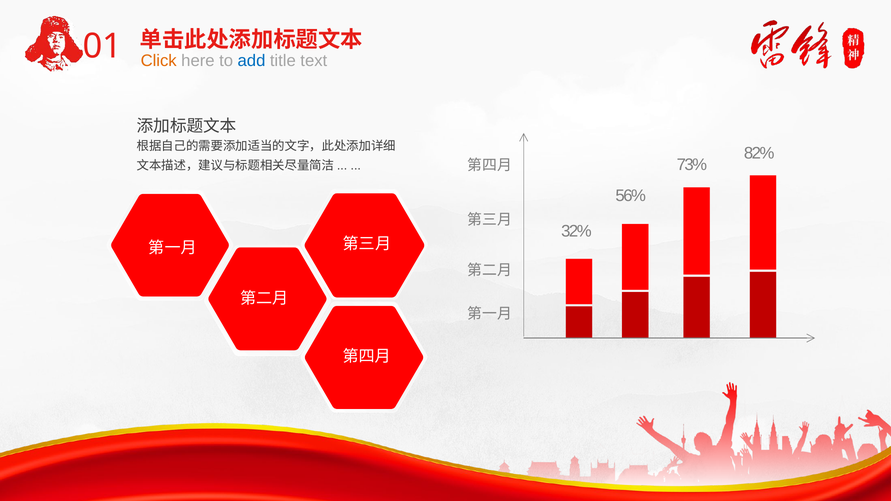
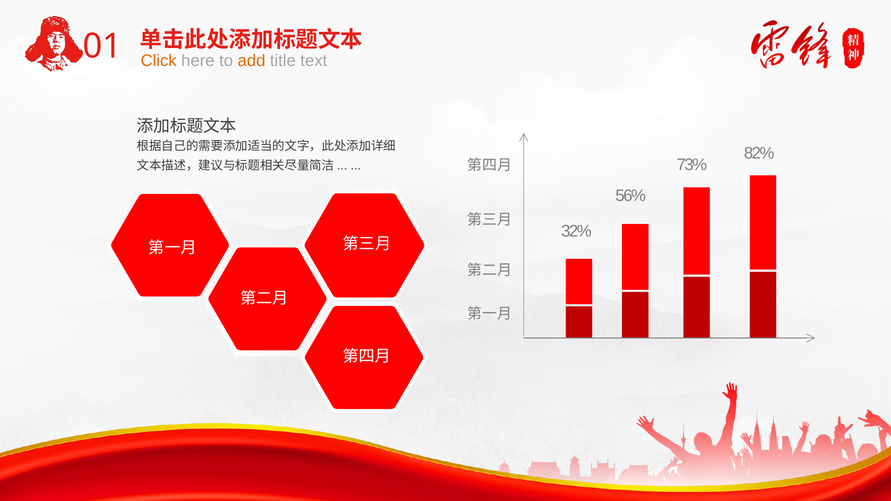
add colour: blue -> orange (251, 61)
